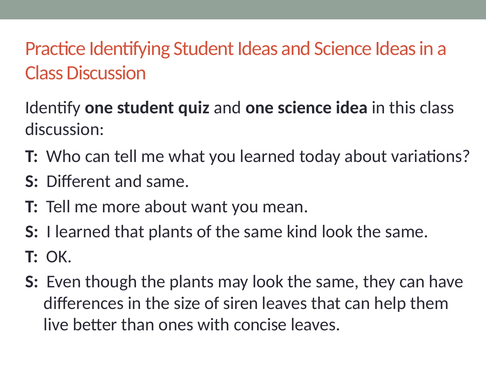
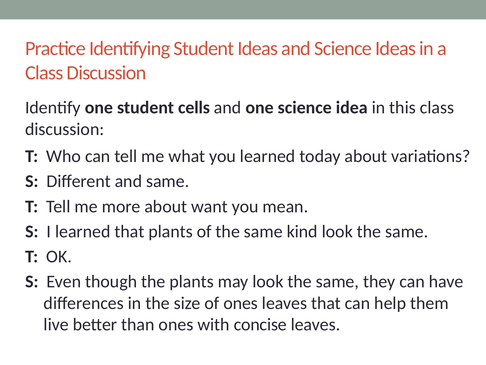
quiz: quiz -> cells (194, 108)
of siren: siren -> ones (241, 303)
